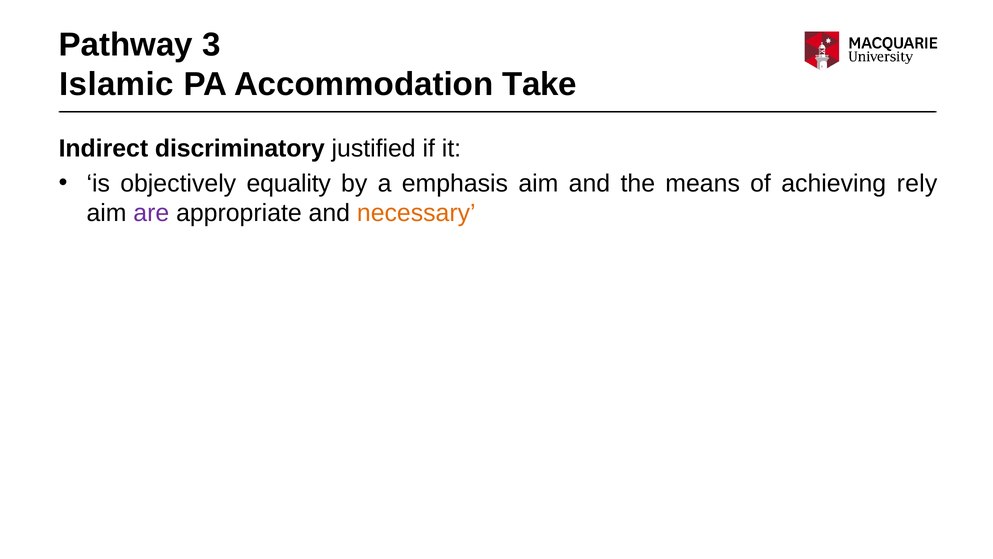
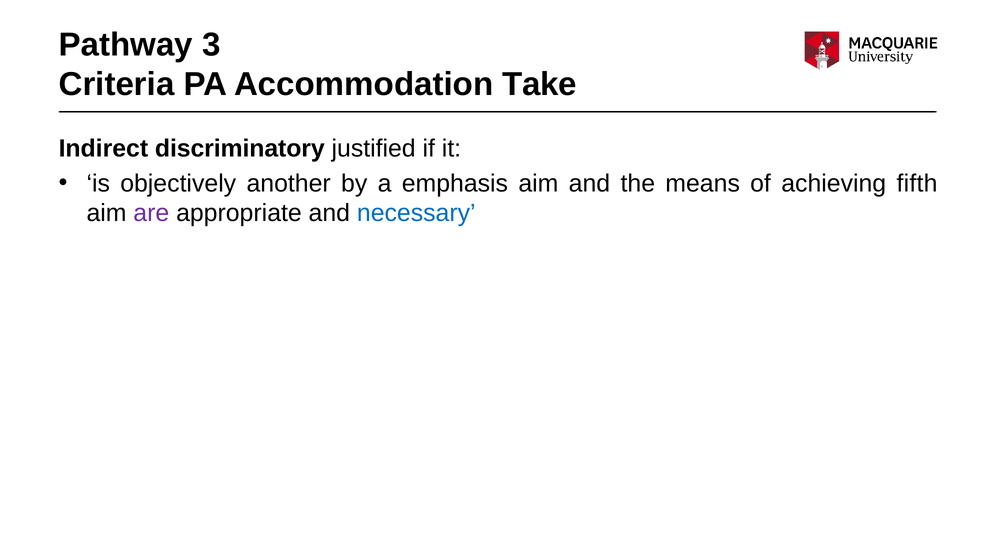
Islamic: Islamic -> Criteria (117, 84)
equality: equality -> another (289, 183)
rely: rely -> fifth (917, 183)
necessary colour: orange -> blue (416, 213)
